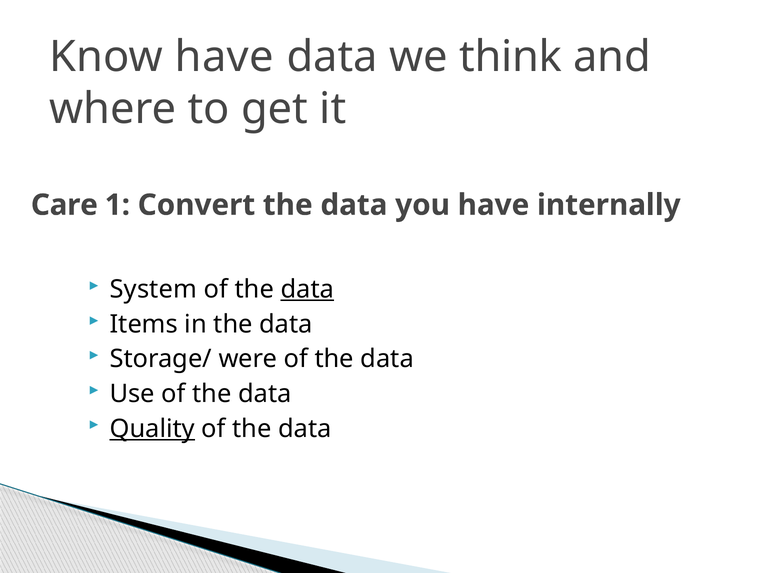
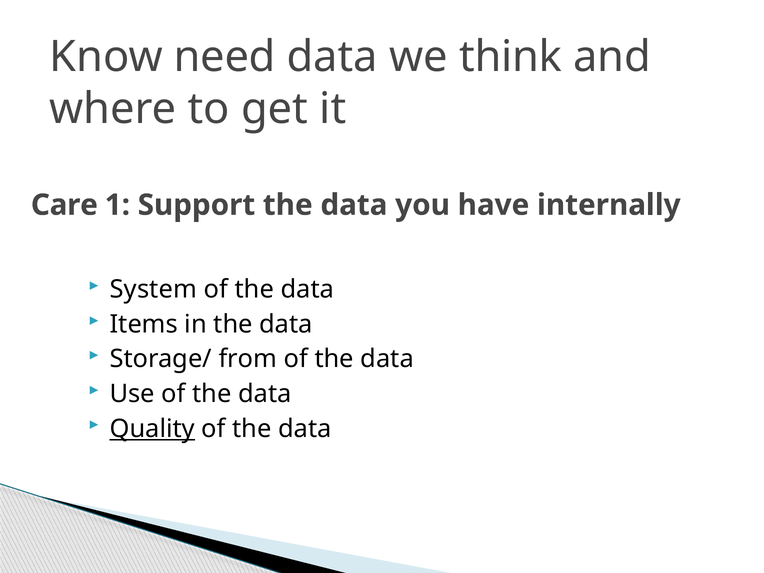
Know have: have -> need (225, 57)
Convert: Convert -> Support (196, 205)
data underline: present -> none (307, 289)
were: were -> from (248, 359)
